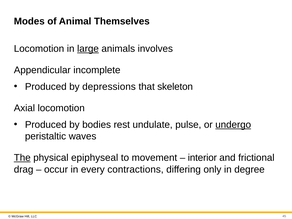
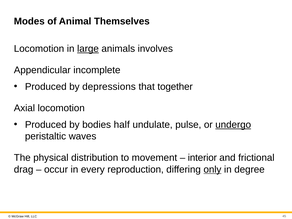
skeleton: skeleton -> together (175, 87)
rest: rest -> half (122, 125)
The underline: present -> none (22, 158)
epiphyseal: epiphyseal -> distribution (95, 158)
contractions: contractions -> reproduction (136, 169)
only underline: none -> present (212, 169)
